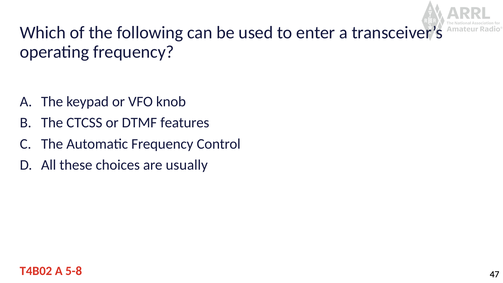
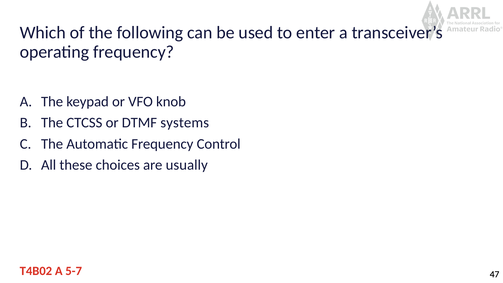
features: features -> systems (185, 123)
5-8: 5-8 -> 5-7 (74, 271)
